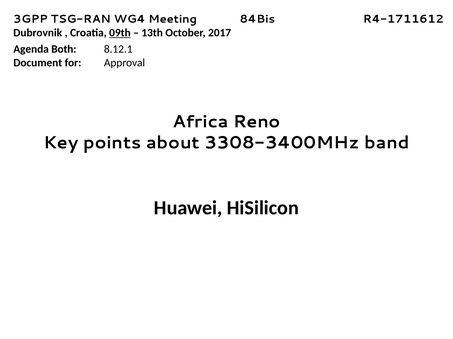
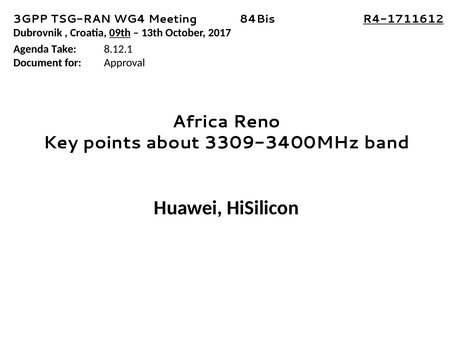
R4-1711612 underline: none -> present (403, 19)
Both: Both -> Take (64, 49)
3308-3400MHz: 3308-3400MHz -> 3309-3400MHz (282, 143)
